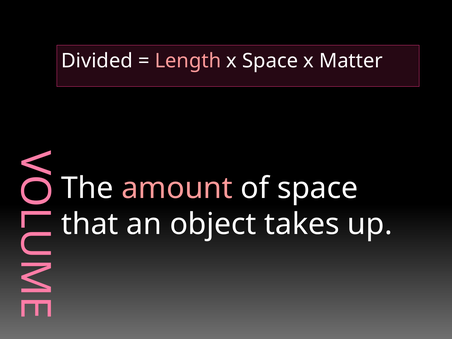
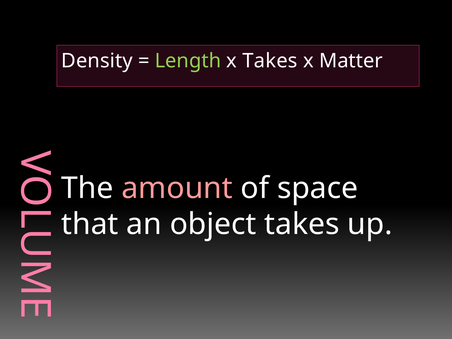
Divided: Divided -> Density (97, 61)
Length colour: pink -> light green (188, 61)
x Space: Space -> Takes (270, 61)
